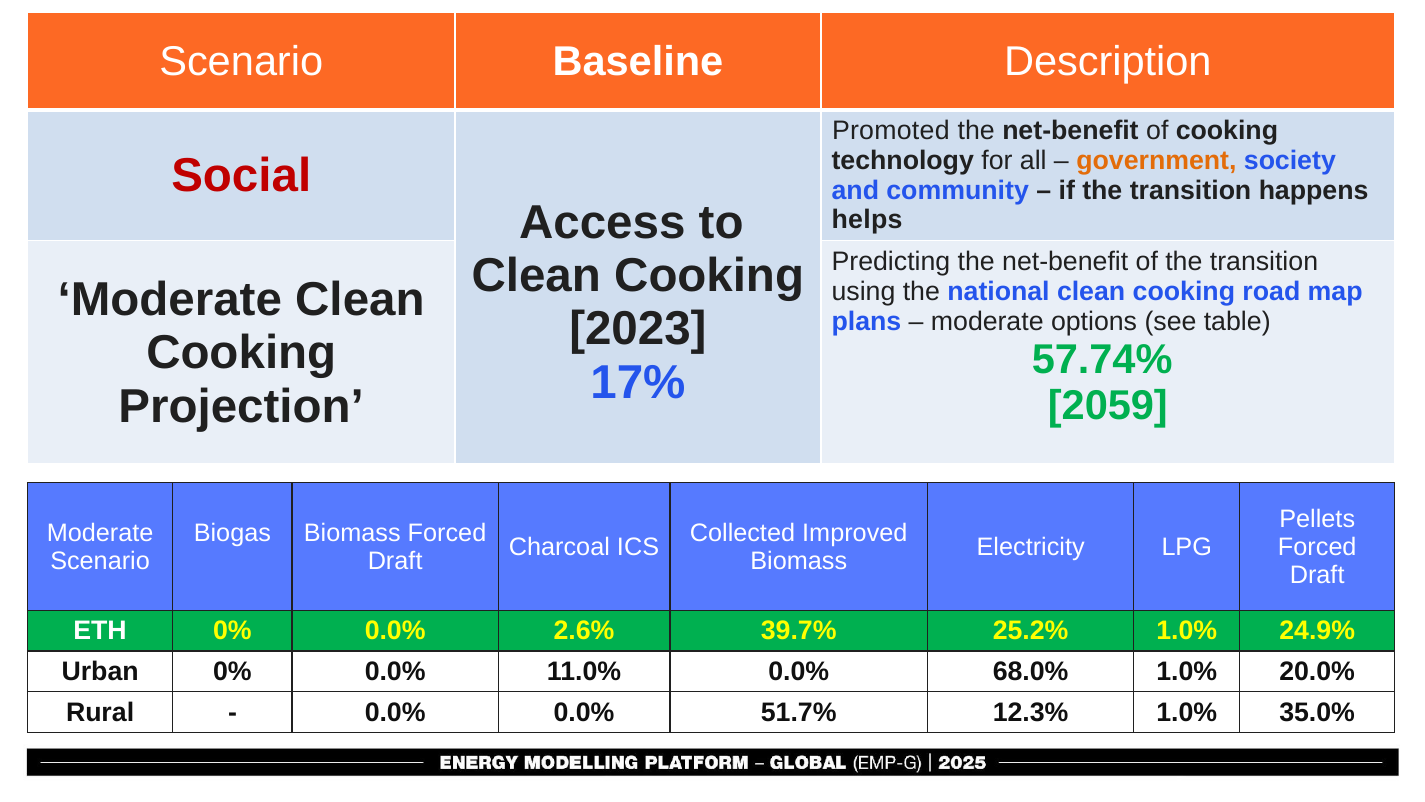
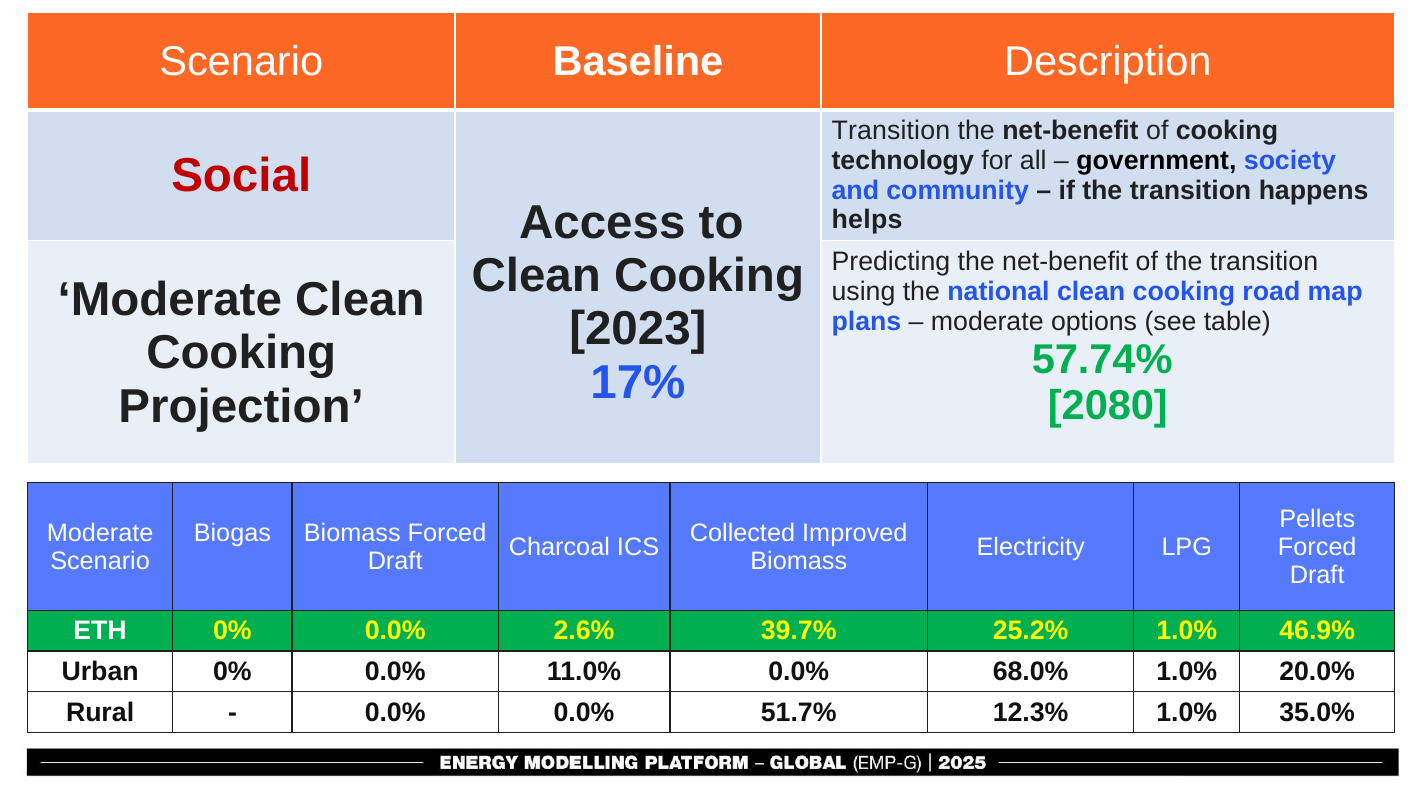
Promoted: Promoted -> Transition (891, 130)
government colour: orange -> black (1156, 160)
2059: 2059 -> 2080 (1108, 406)
24.9%: 24.9% -> 46.9% (1317, 631)
